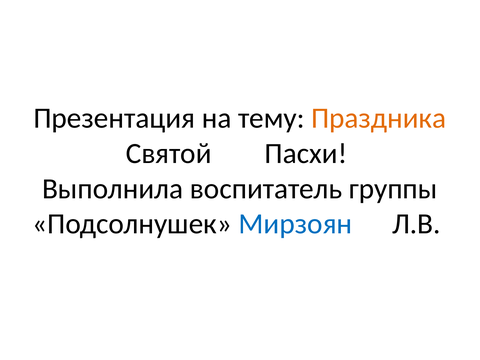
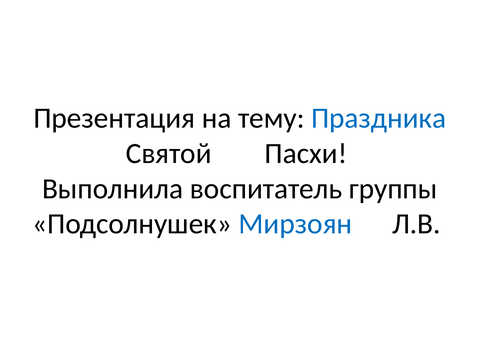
Праздника colour: orange -> blue (379, 118)
